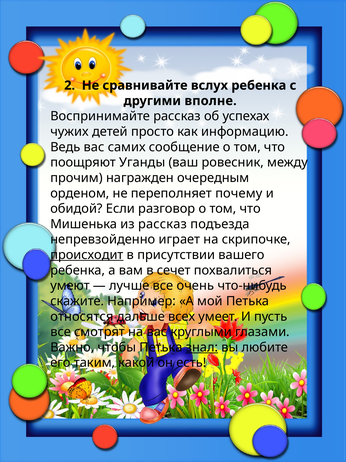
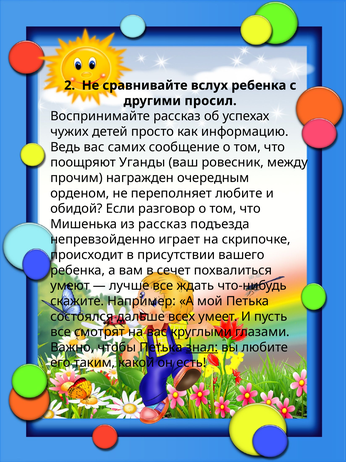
вполне: вполне -> просил (211, 101)
переполняет почему: почему -> любите (239, 193)
происходит underline: present -> none (87, 255)
очень: очень -> ждать (195, 285)
относятся: относятся -> состоялся (82, 316)
